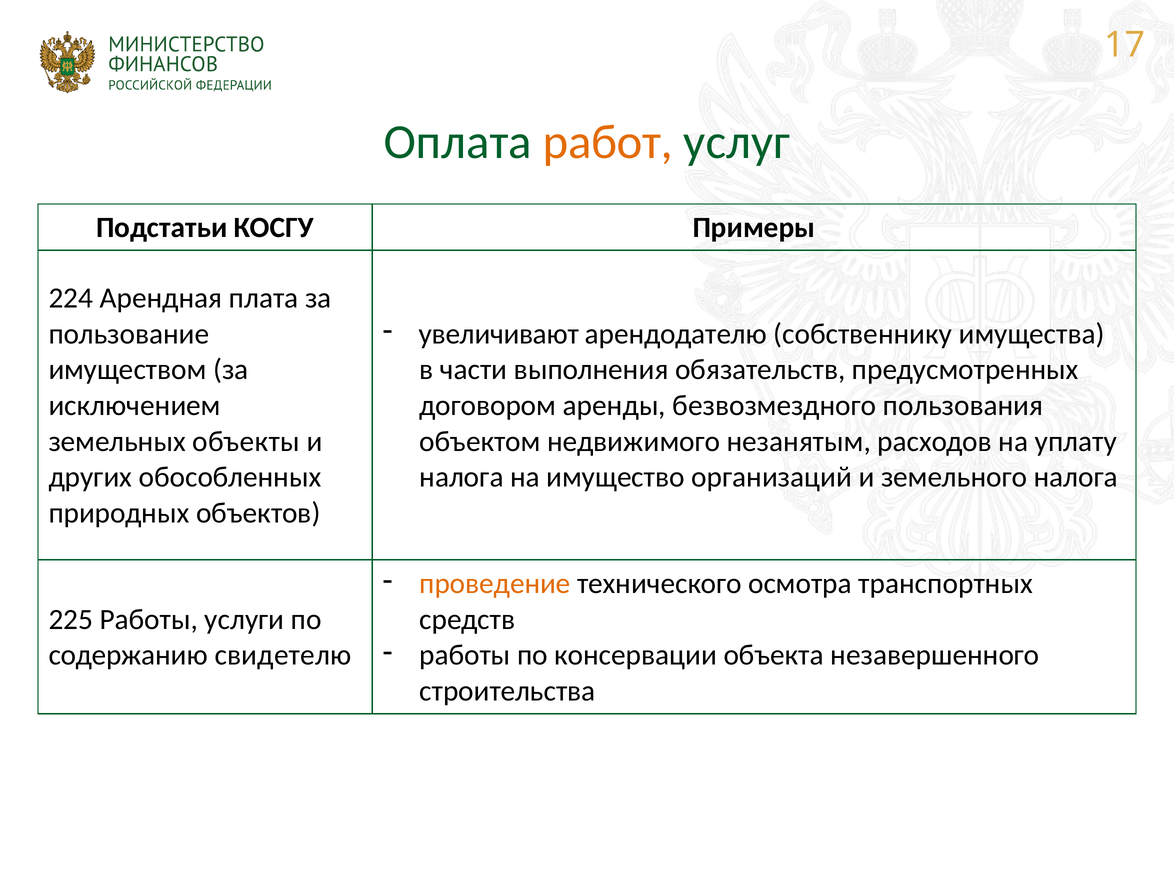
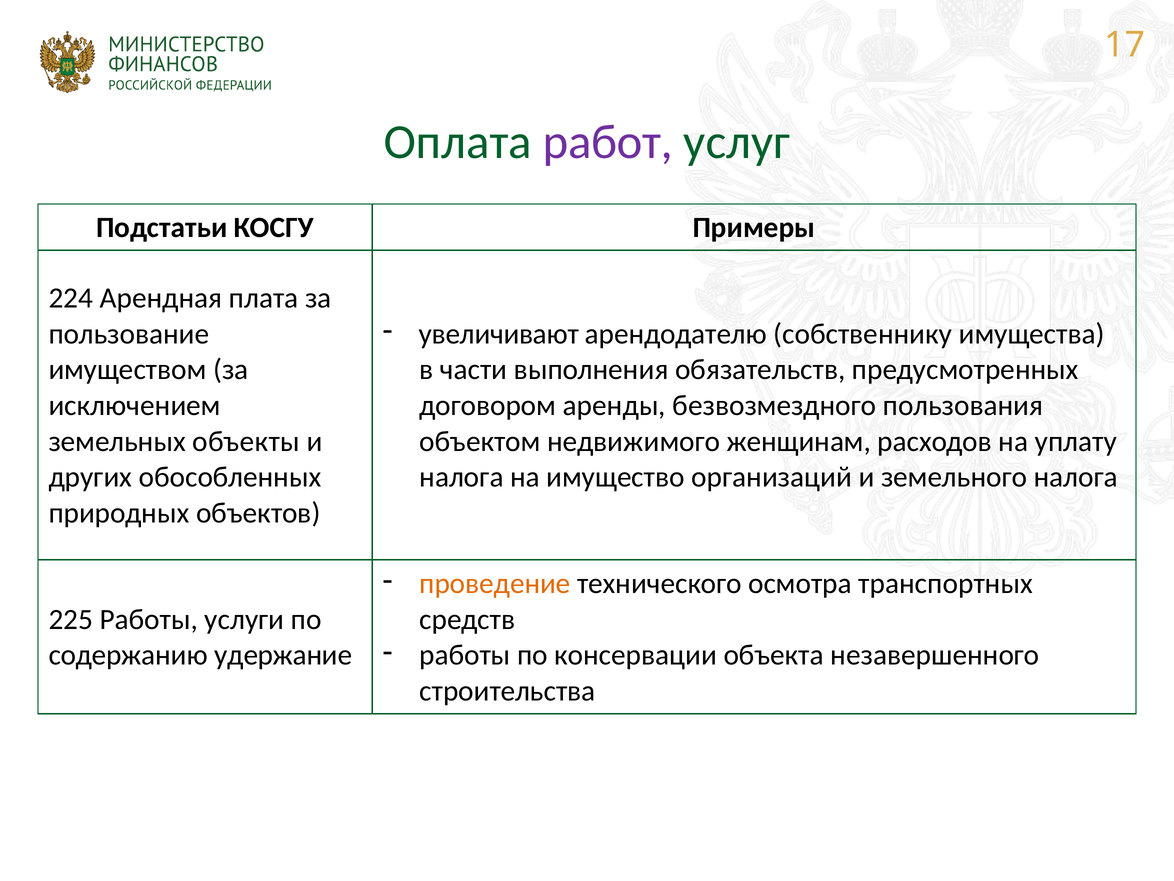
работ colour: orange -> purple (608, 142)
незанятым: незанятым -> женщинам (799, 441)
свидетелю: свидетелю -> удержание (283, 655)
